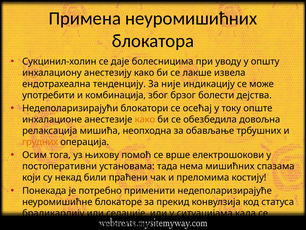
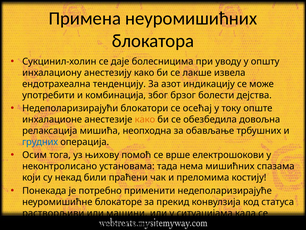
није: није -> азот (171, 84)
грудних colour: orange -> blue (40, 142)
постоперативни: постоперативни -> неконтролисано (60, 166)
брадикардију: брадикардију -> растворљиви (53, 213)
седације: седације -> машини (127, 213)
